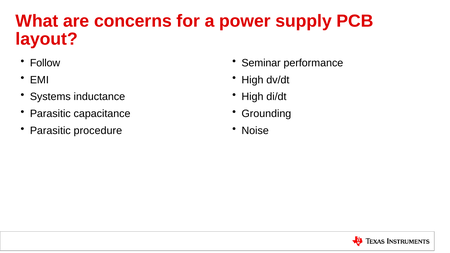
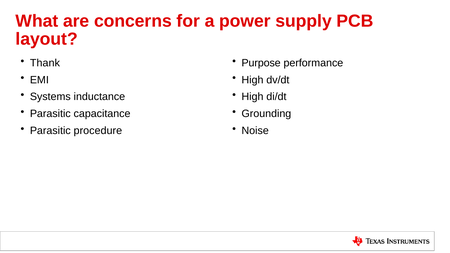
Follow: Follow -> Thank (45, 63)
Seminar: Seminar -> Purpose (261, 63)
